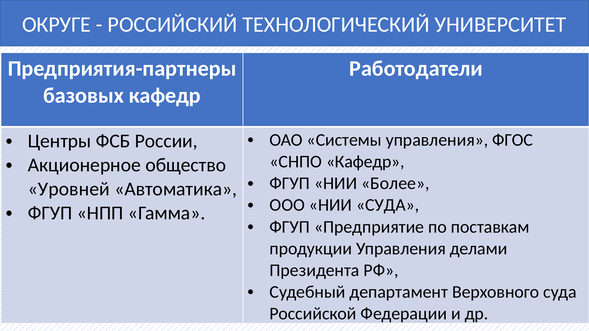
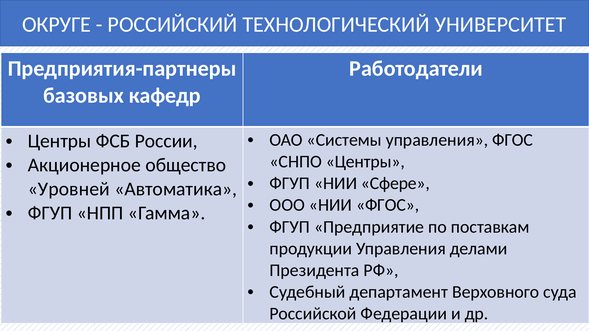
СНПО Кафедр: Кафедр -> Центры (365, 162)
Более: Более -> Сфере (395, 184)
НИИ СУДА: СУДА -> ФГОС (388, 205)
